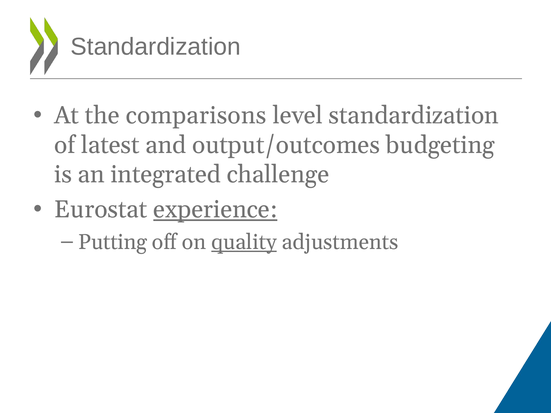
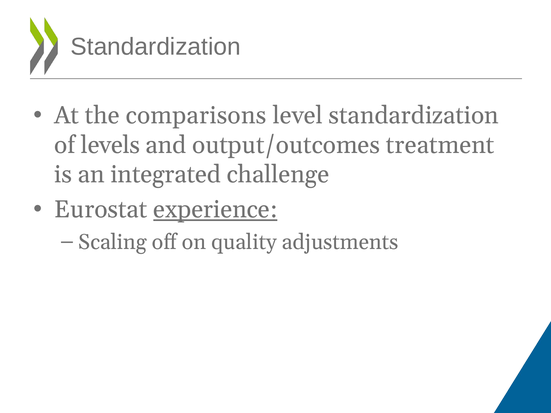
latest: latest -> levels (111, 145)
budgeting: budgeting -> treatment (440, 145)
Putting: Putting -> Scaling (113, 242)
quality underline: present -> none (244, 242)
